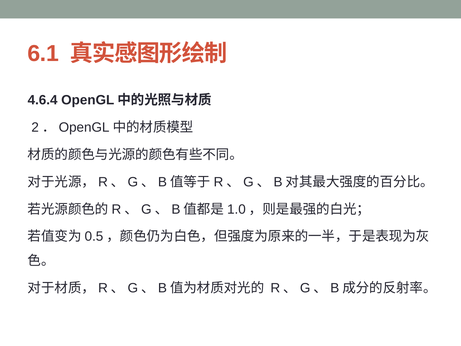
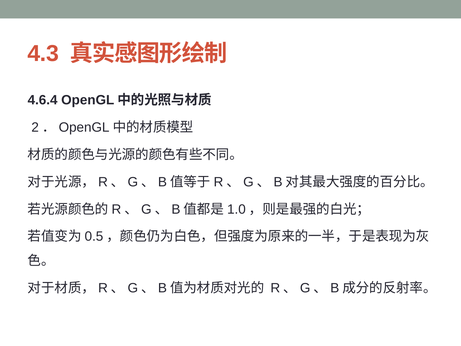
6.1: 6.1 -> 4.3 (43, 53)
